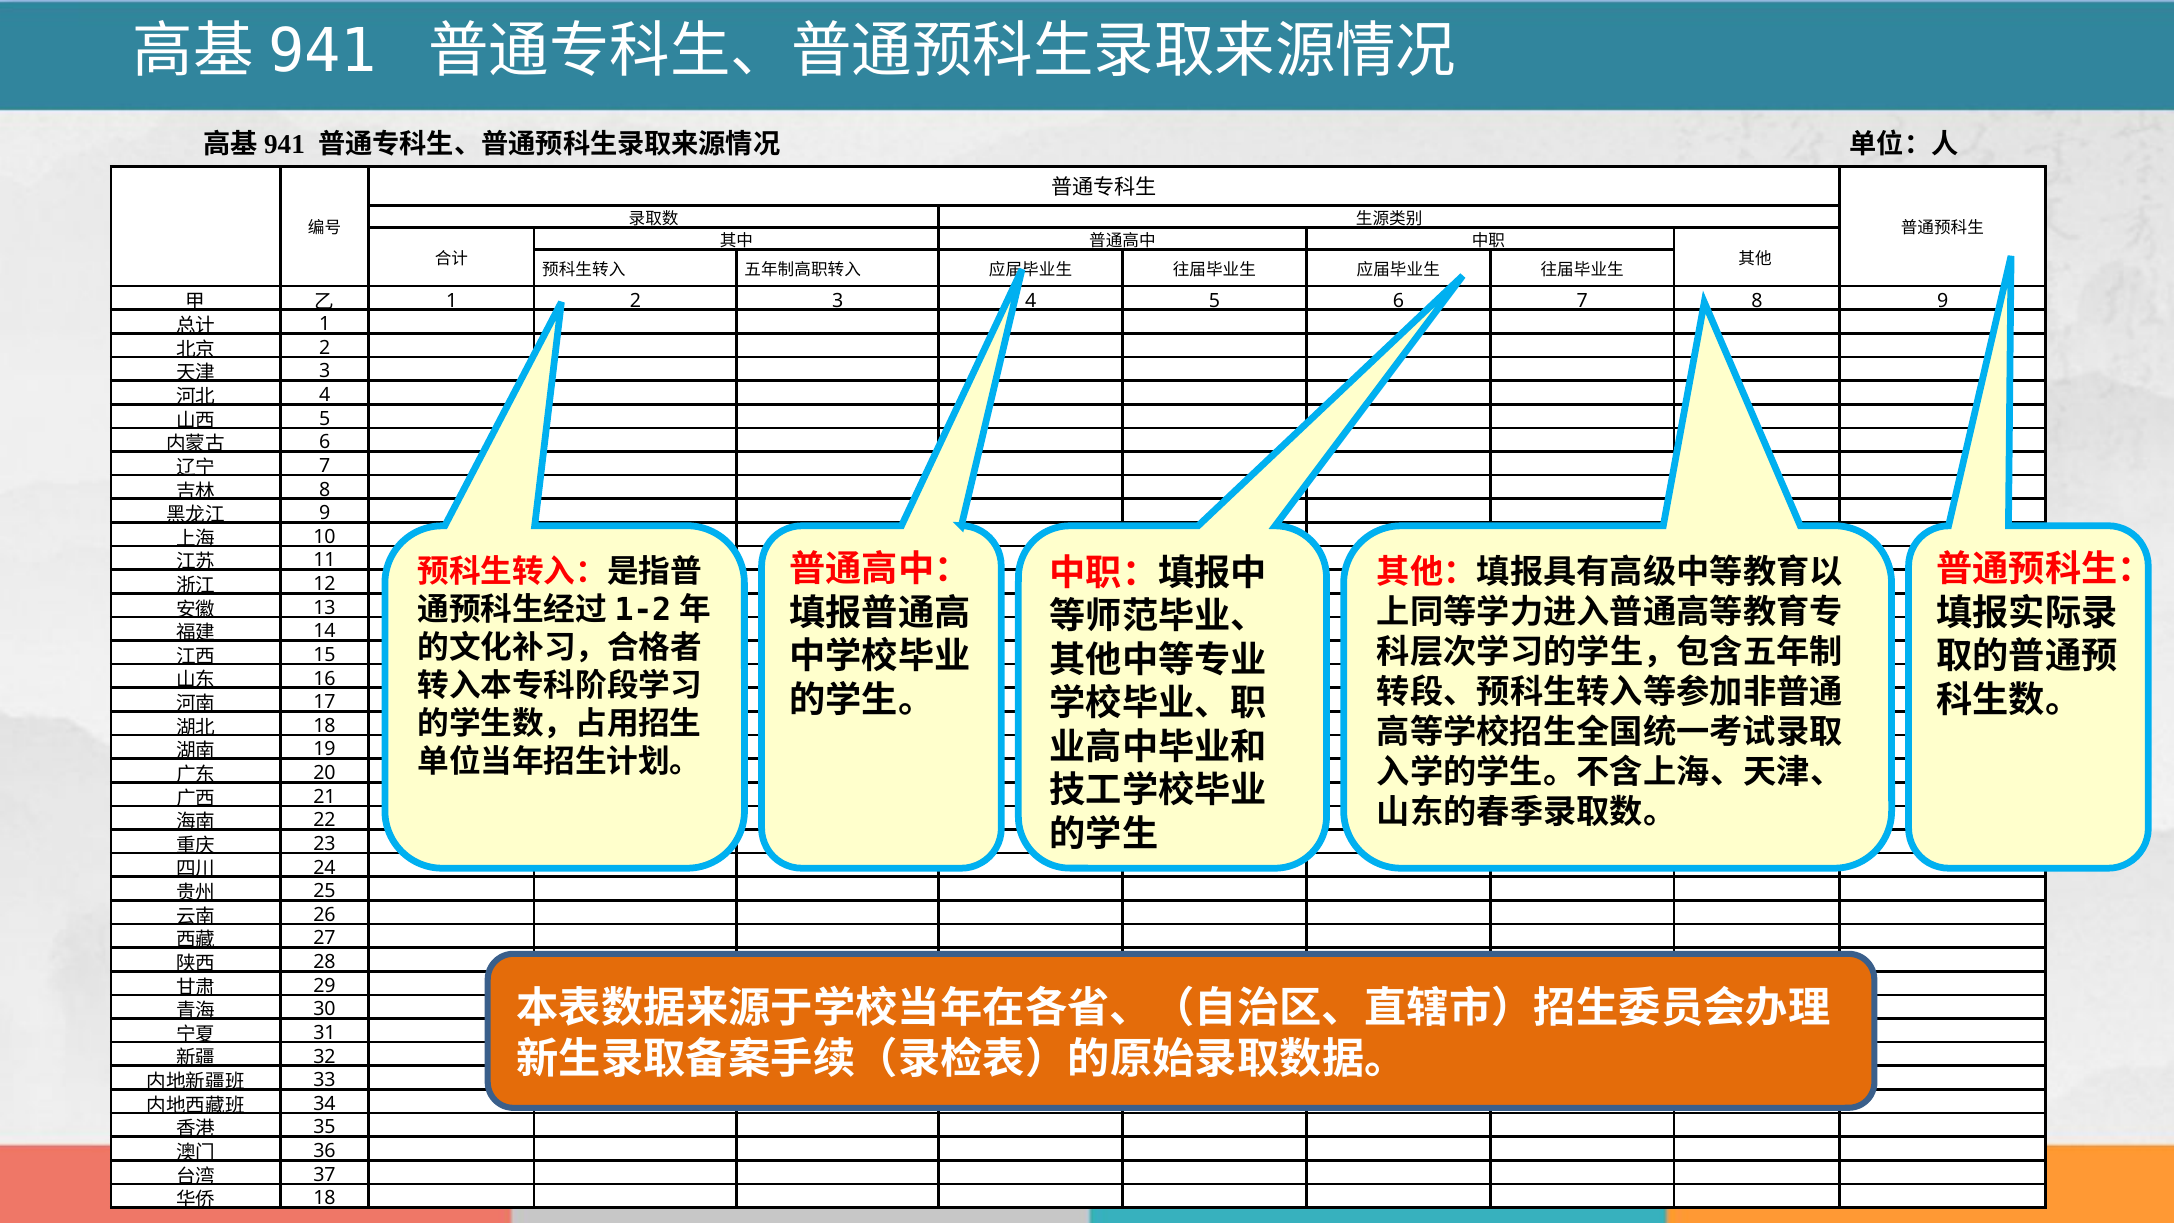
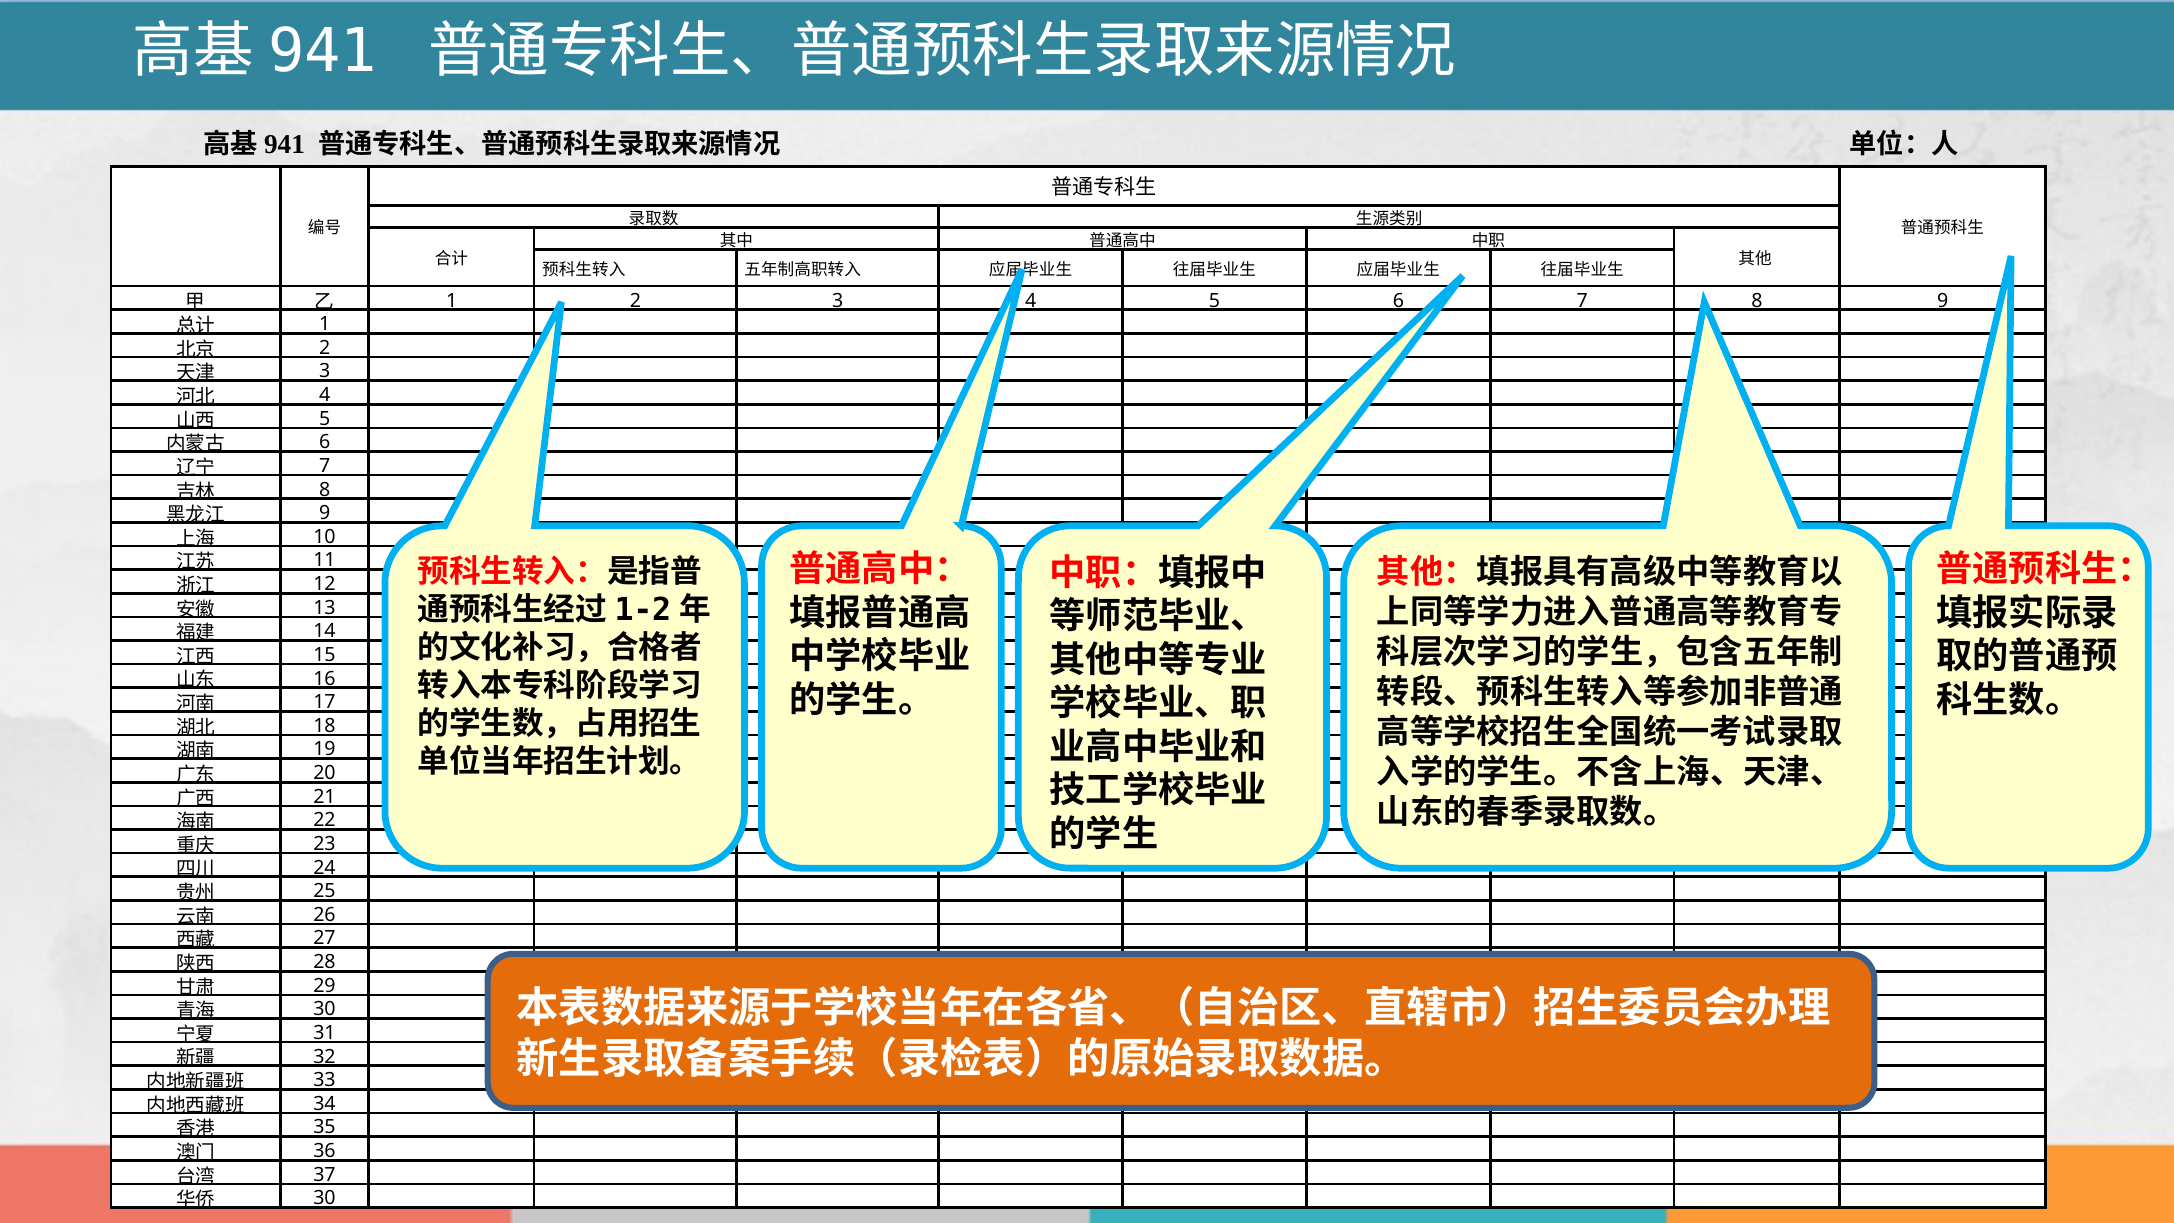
18: 18 -> 30 (325, 1198)
